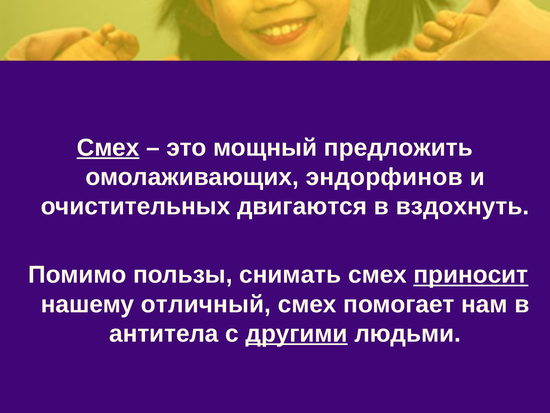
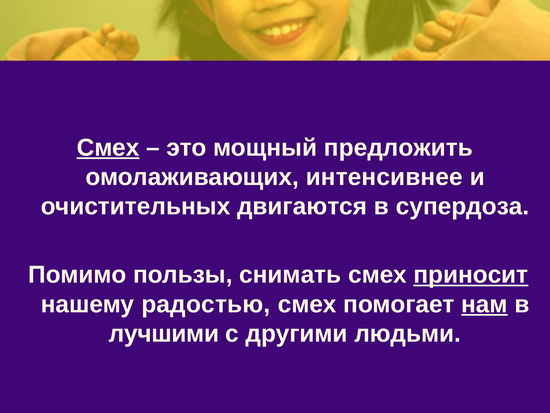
эндорфинов: эндорфинов -> интенсивнее (384, 177)
вздохнуть: вздохнуть -> супердоза (463, 206)
отличный: отличный -> радостью (206, 304)
нам underline: none -> present (484, 304)
антитела: антитела -> лучшими (164, 333)
другими underline: present -> none (297, 333)
